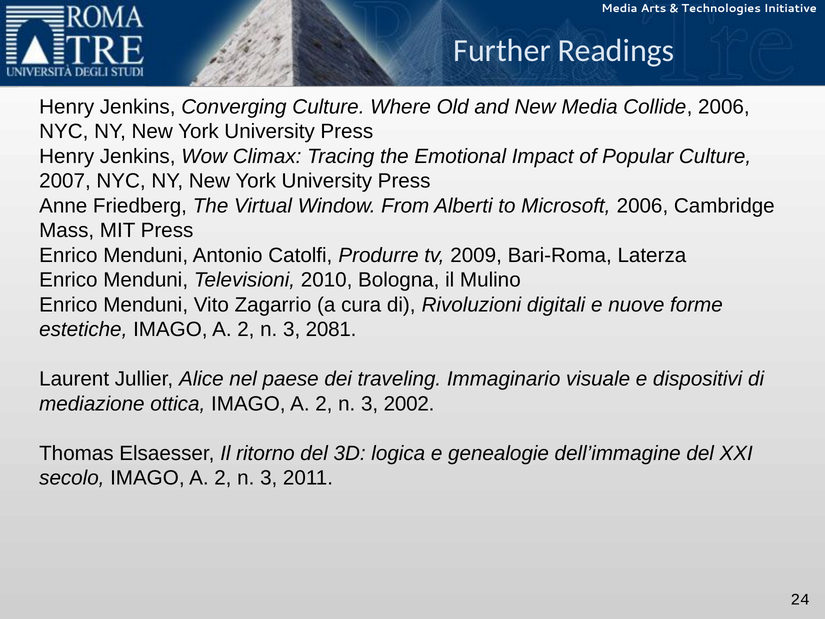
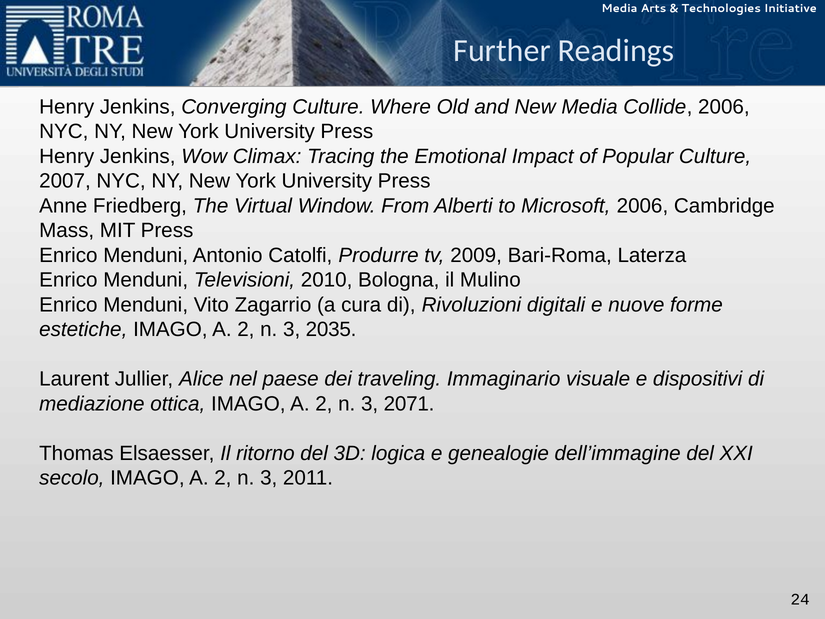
2081: 2081 -> 2035 (331, 329)
2002: 2002 -> 2071 (409, 404)
